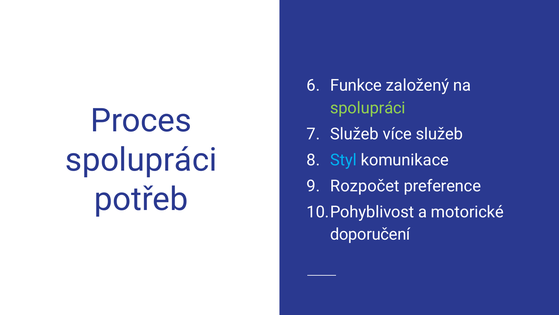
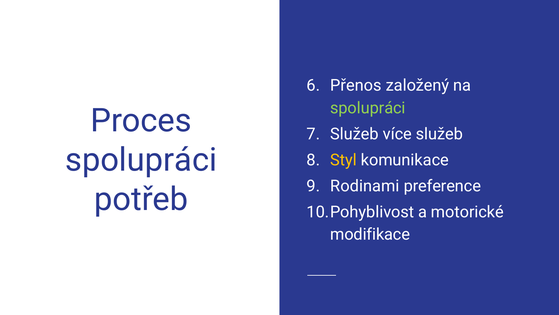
Funkce: Funkce -> Přenos (356, 85)
Styl colour: light blue -> yellow (343, 160)
Rozpočet: Rozpočet -> Rodinami (365, 186)
doporučení: doporučení -> modifikace (370, 234)
